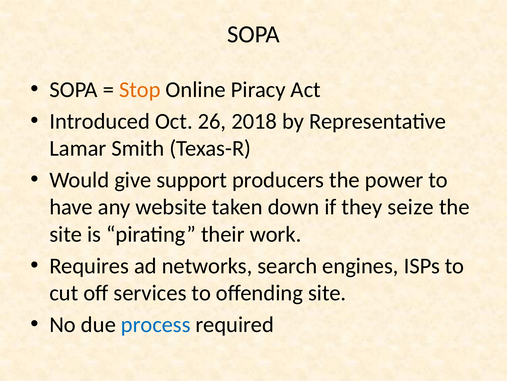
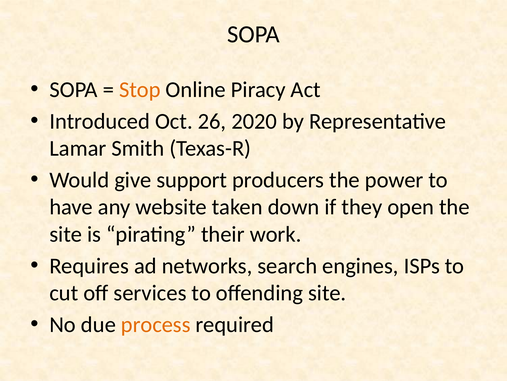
2018: 2018 -> 2020 (254, 121)
seize: seize -> open (411, 207)
process colour: blue -> orange (156, 324)
